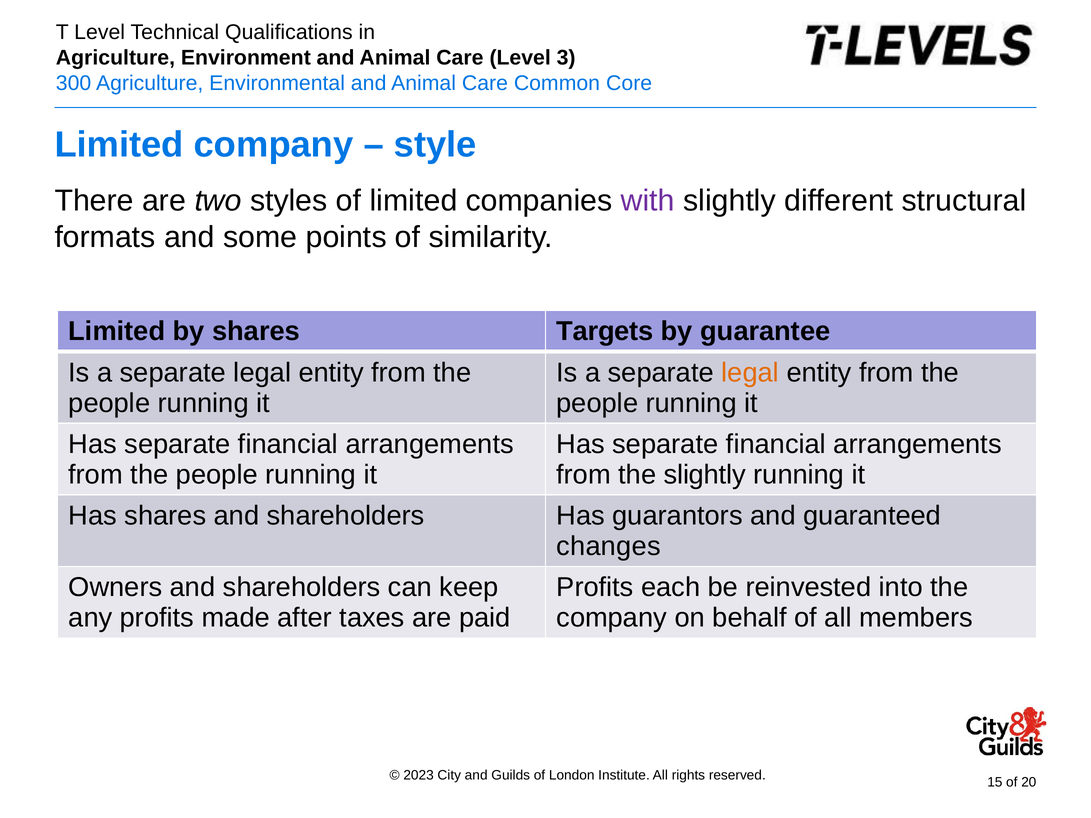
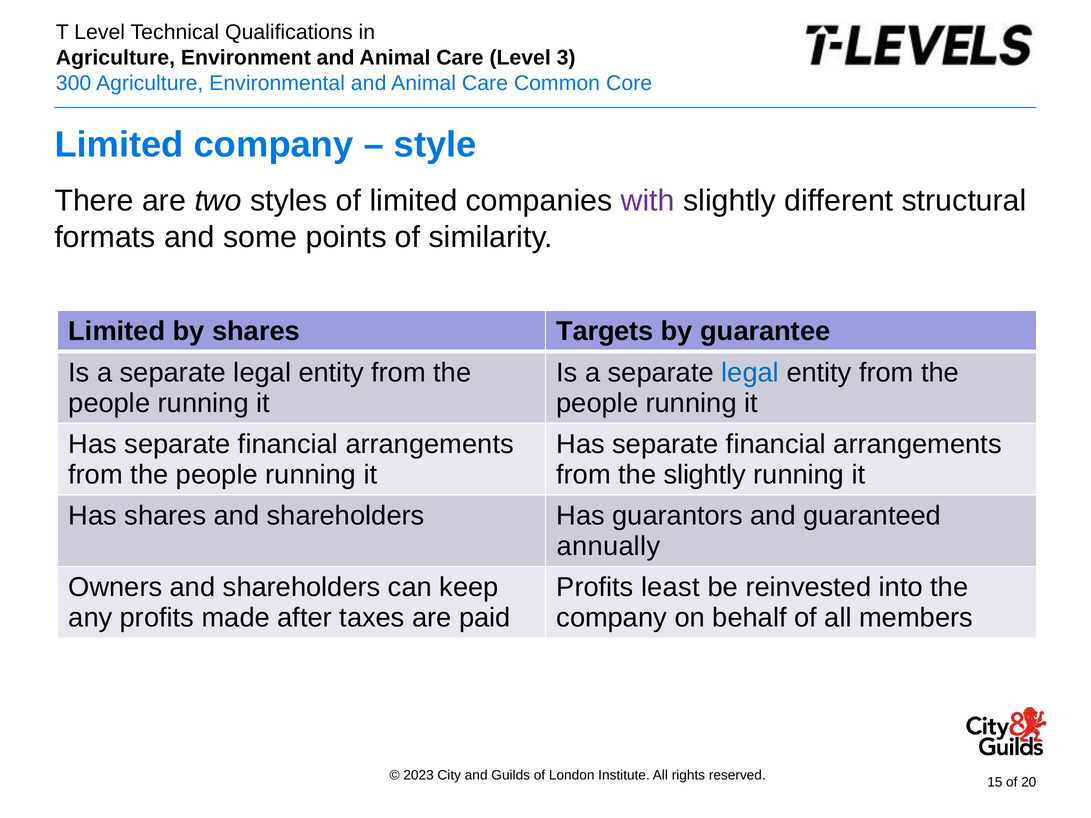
legal colour: orange -> blue (750, 373)
changes: changes -> annually (609, 546)
each: each -> least (670, 588)
